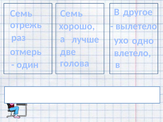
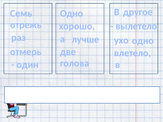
Семь Семь: Семь -> Одно (72, 13)
